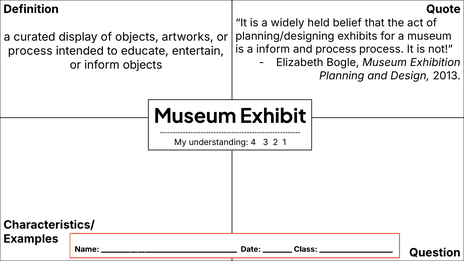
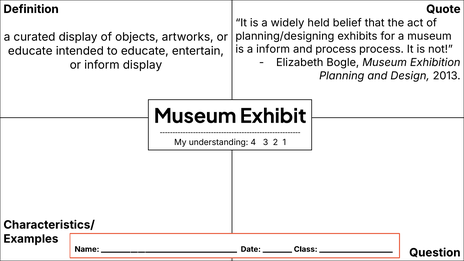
process: process -> educate (30, 51)
inform objects: objects -> display (142, 65)
